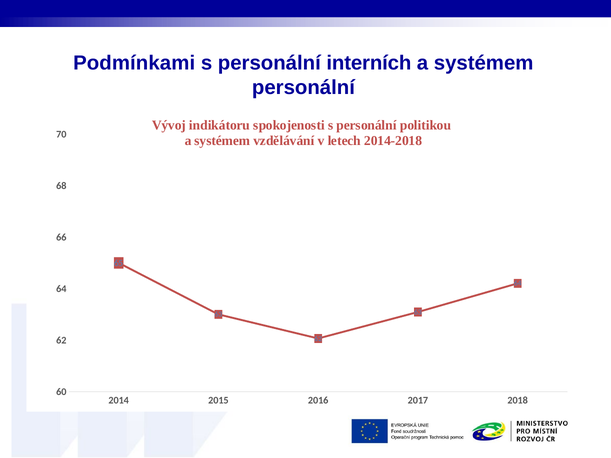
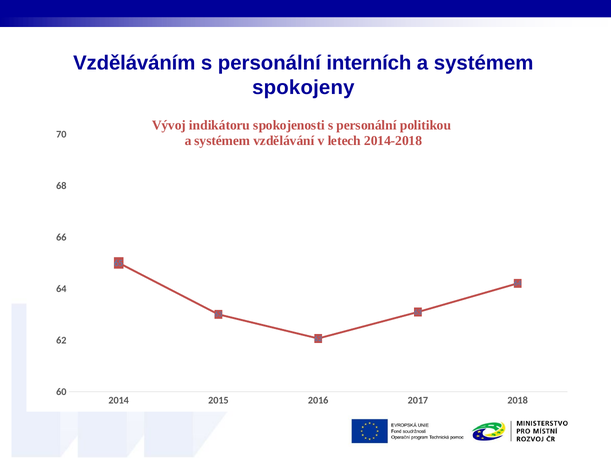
Podmínkami: Podmínkami -> Vzděláváním (134, 63)
personální: personální -> spokojeny (303, 87)
